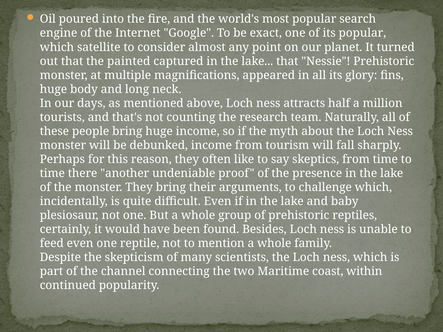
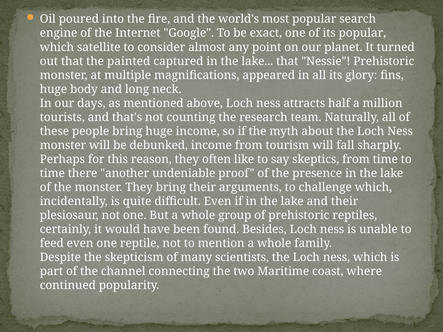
and baby: baby -> their (345, 201)
within: within -> where (364, 272)
